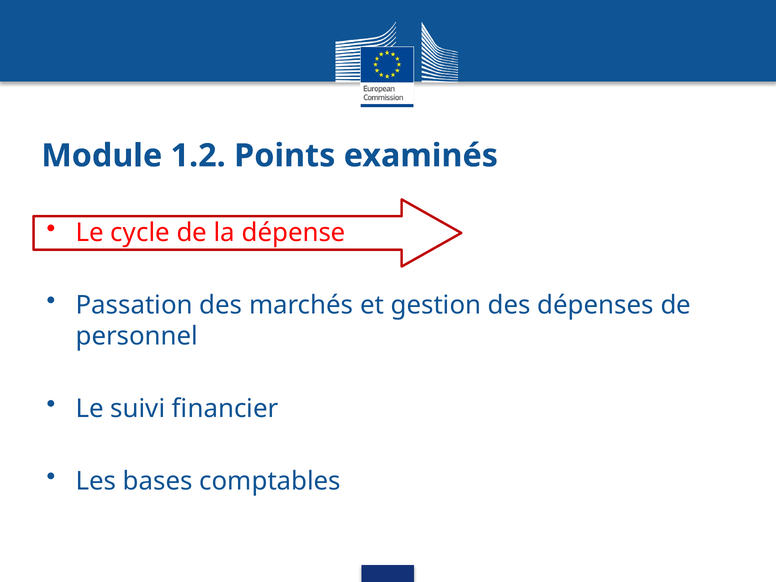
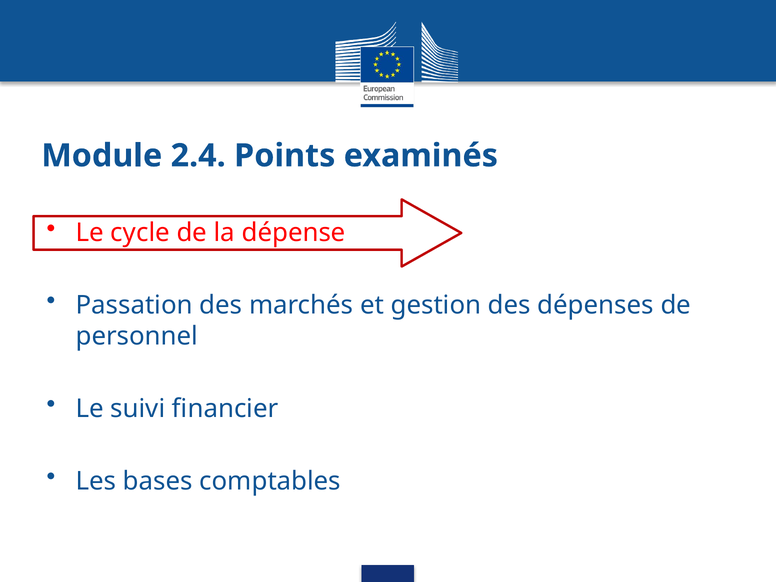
1.2: 1.2 -> 2.4 (198, 156)
